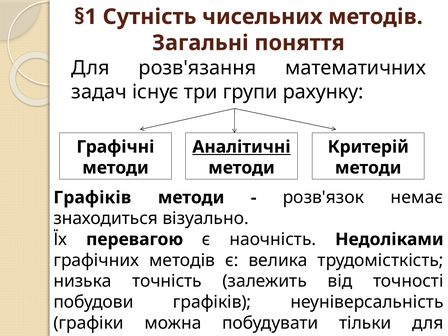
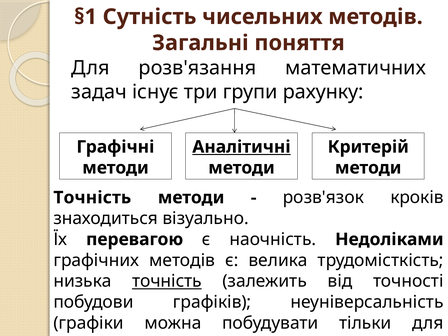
Графіків: Графіків -> Точність (92, 198)
немає: немає -> кроків (417, 198)
точність underline: none -> present (167, 281)
